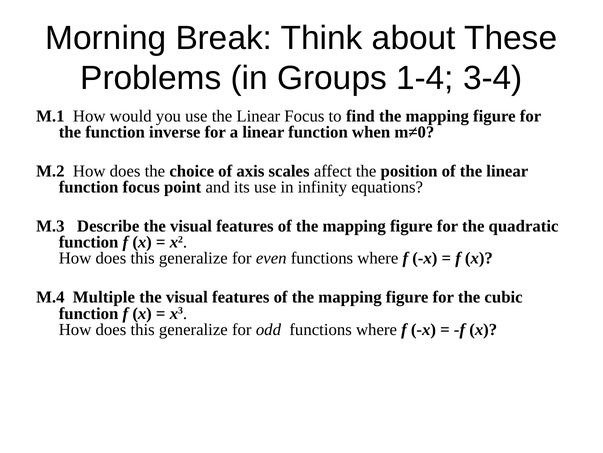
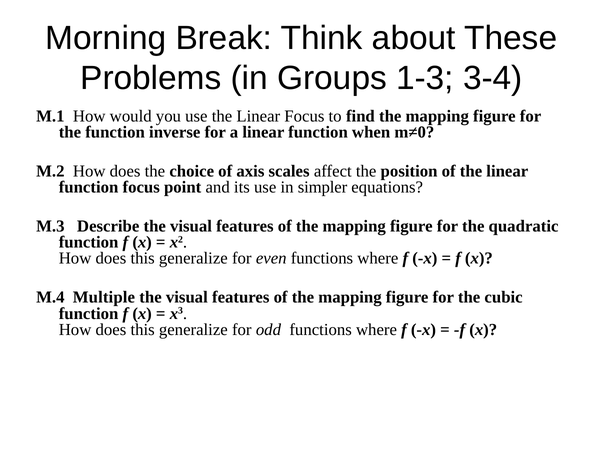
1-4: 1-4 -> 1-3 (425, 78)
infinity: infinity -> simpler (323, 187)
